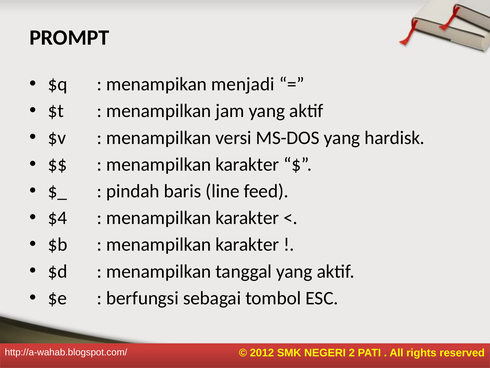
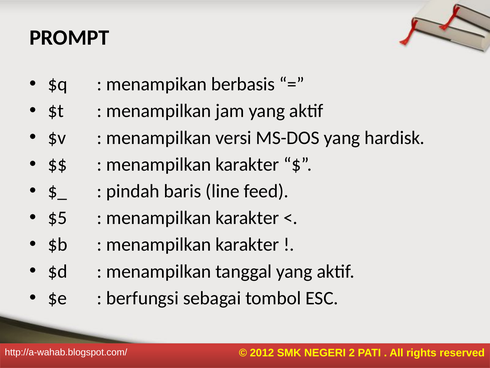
menjadi: menjadi -> berbasis (243, 84)
$4: $4 -> $5 (57, 218)
